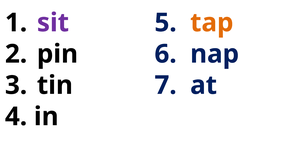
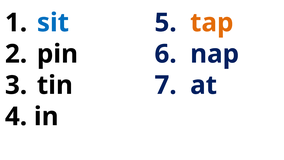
sit colour: purple -> blue (53, 23)
